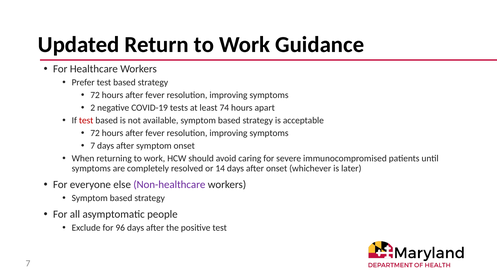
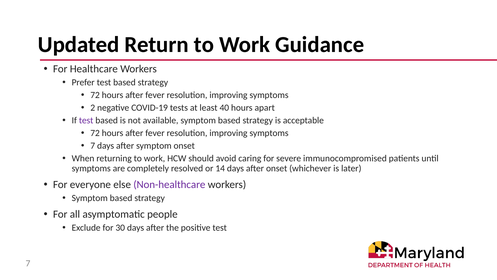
74: 74 -> 40 (224, 108)
test colour: red -> purple (86, 120)
96: 96 -> 30 (120, 227)
